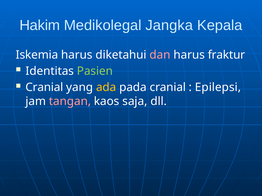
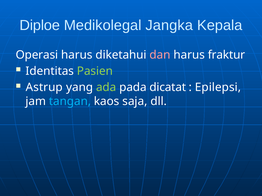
Hakim: Hakim -> Diploe (40, 25)
Iskemia: Iskemia -> Operasi (37, 55)
Cranial: Cranial -> Astrup (44, 88)
ada colour: yellow -> light green (106, 88)
pada cranial: cranial -> dicatat (168, 88)
tangan colour: pink -> light blue (70, 102)
